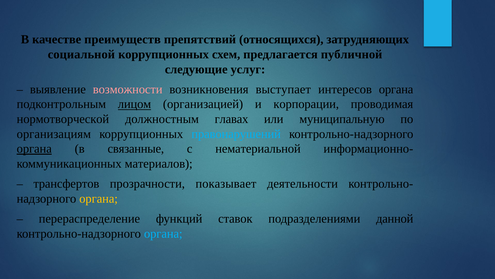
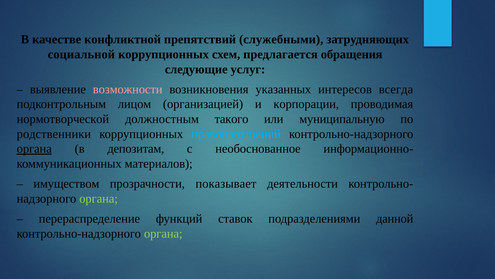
преимуществ: преимуществ -> конфликтной (123, 39)
относящихся: относящихся -> служебными (281, 39)
публичной: публичной -> обращения (352, 54)
выступает: выступает -> указанных (283, 89)
интересов органа: органа -> всегда (396, 89)
лицом underline: present -> none (135, 104)
главах: главах -> такого (232, 119)
организациям: организациям -> родственники (54, 134)
связанные: связанные -> депозитам (136, 149)
нематериальной: нематериальной -> необоснованное (258, 149)
трансфертов: трансфертов -> имуществом (66, 183)
органа colour: yellow -> light green (99, 198)
органа colour: light blue -> light green (163, 233)
